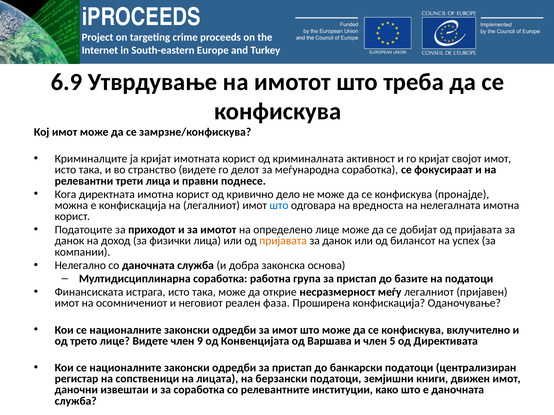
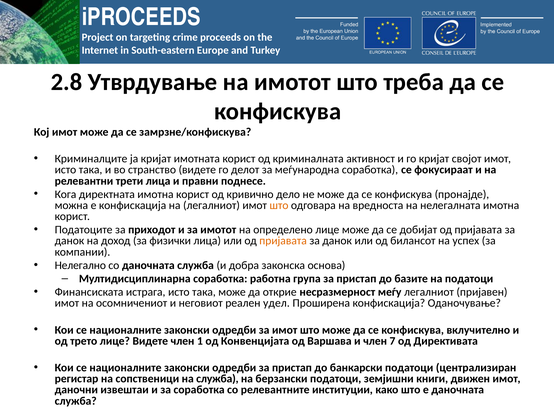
6.9: 6.9 -> 2.8 (66, 82)
што colour: blue -> orange (279, 206)
фаза: фаза -> удел (276, 303)
9: 9 -> 1 (200, 341)
5: 5 -> 7 (392, 341)
на лицата: лицата -> служба (217, 379)
